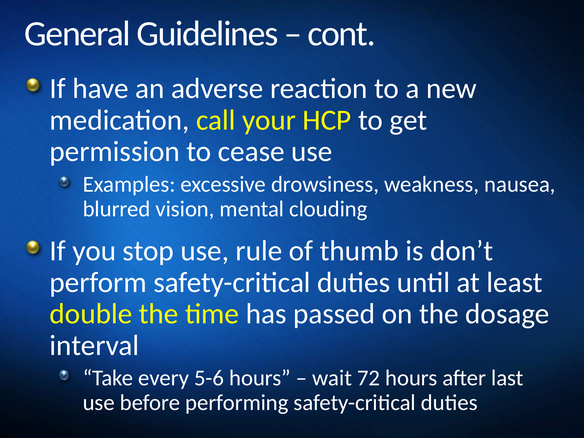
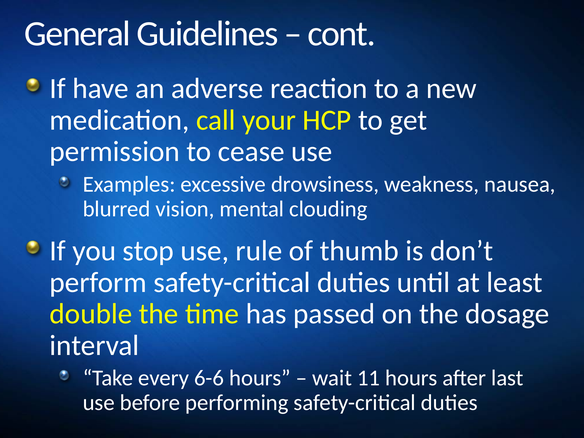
5-6: 5-6 -> 6-6 (209, 378)
72: 72 -> 11 (369, 378)
